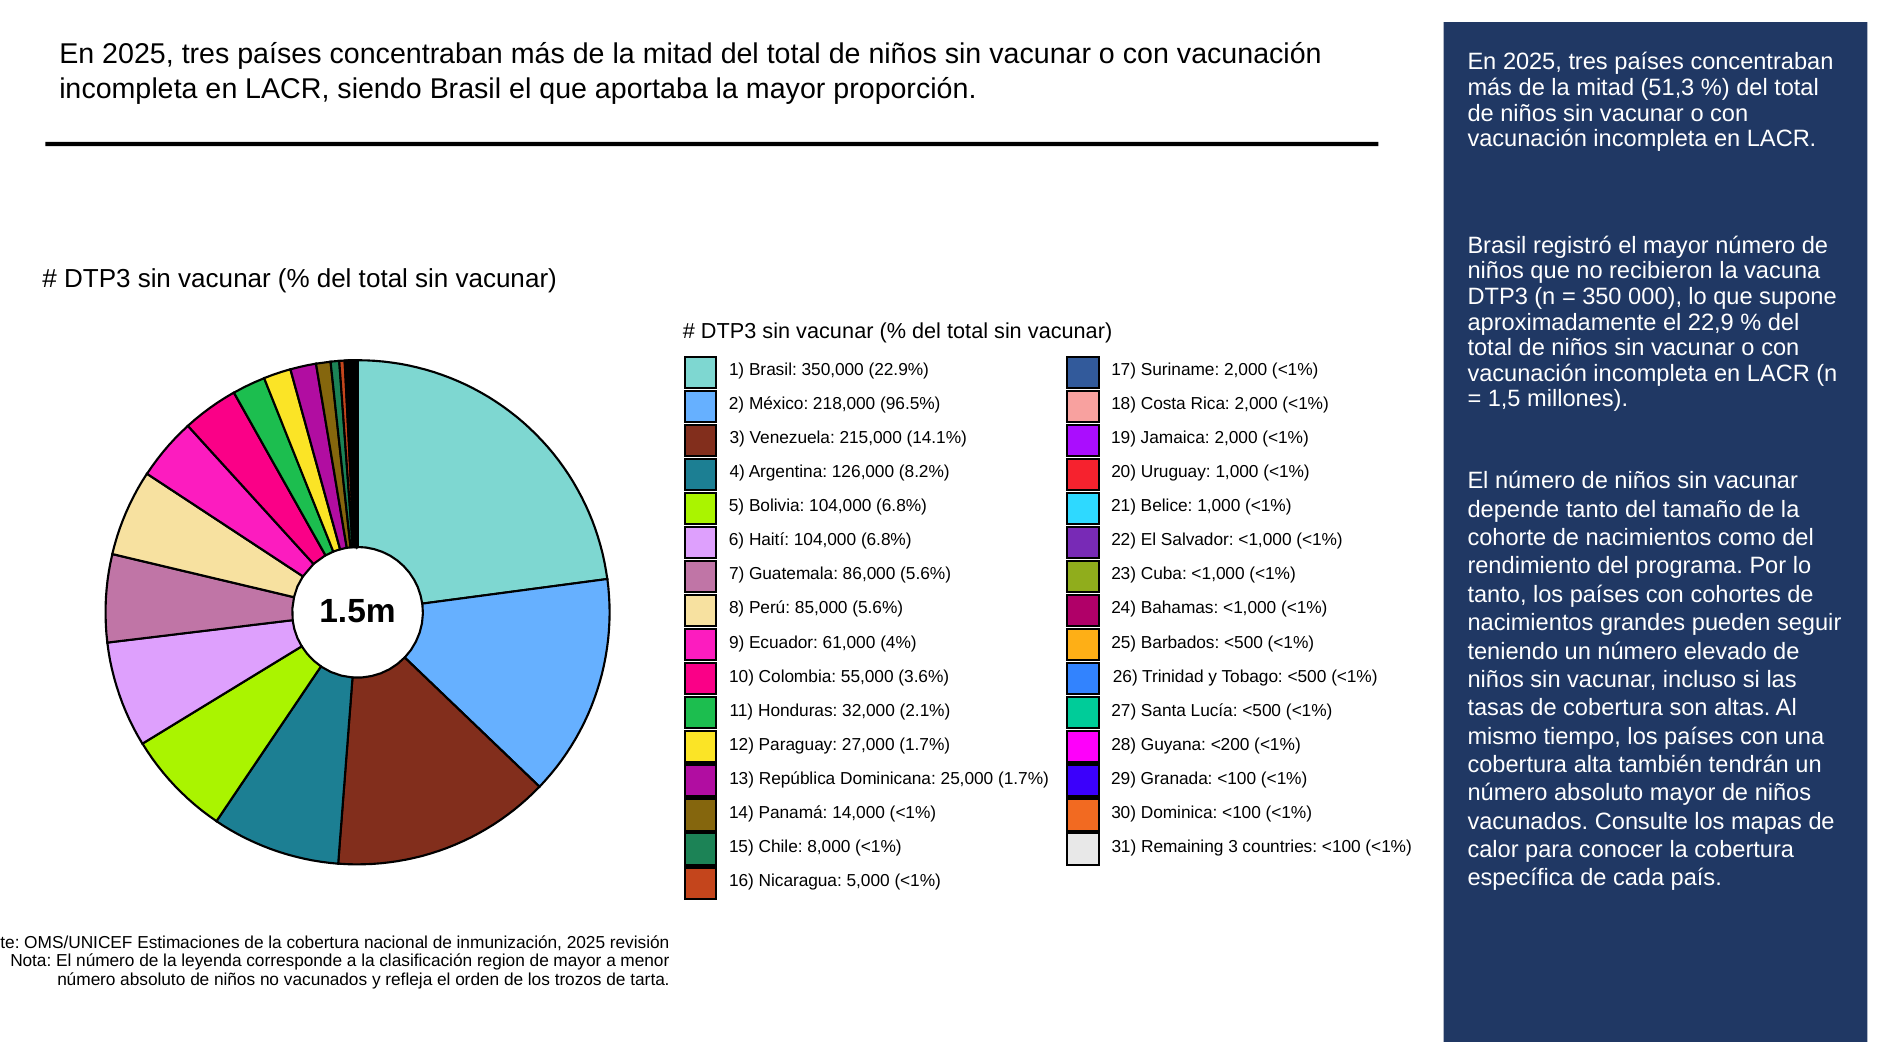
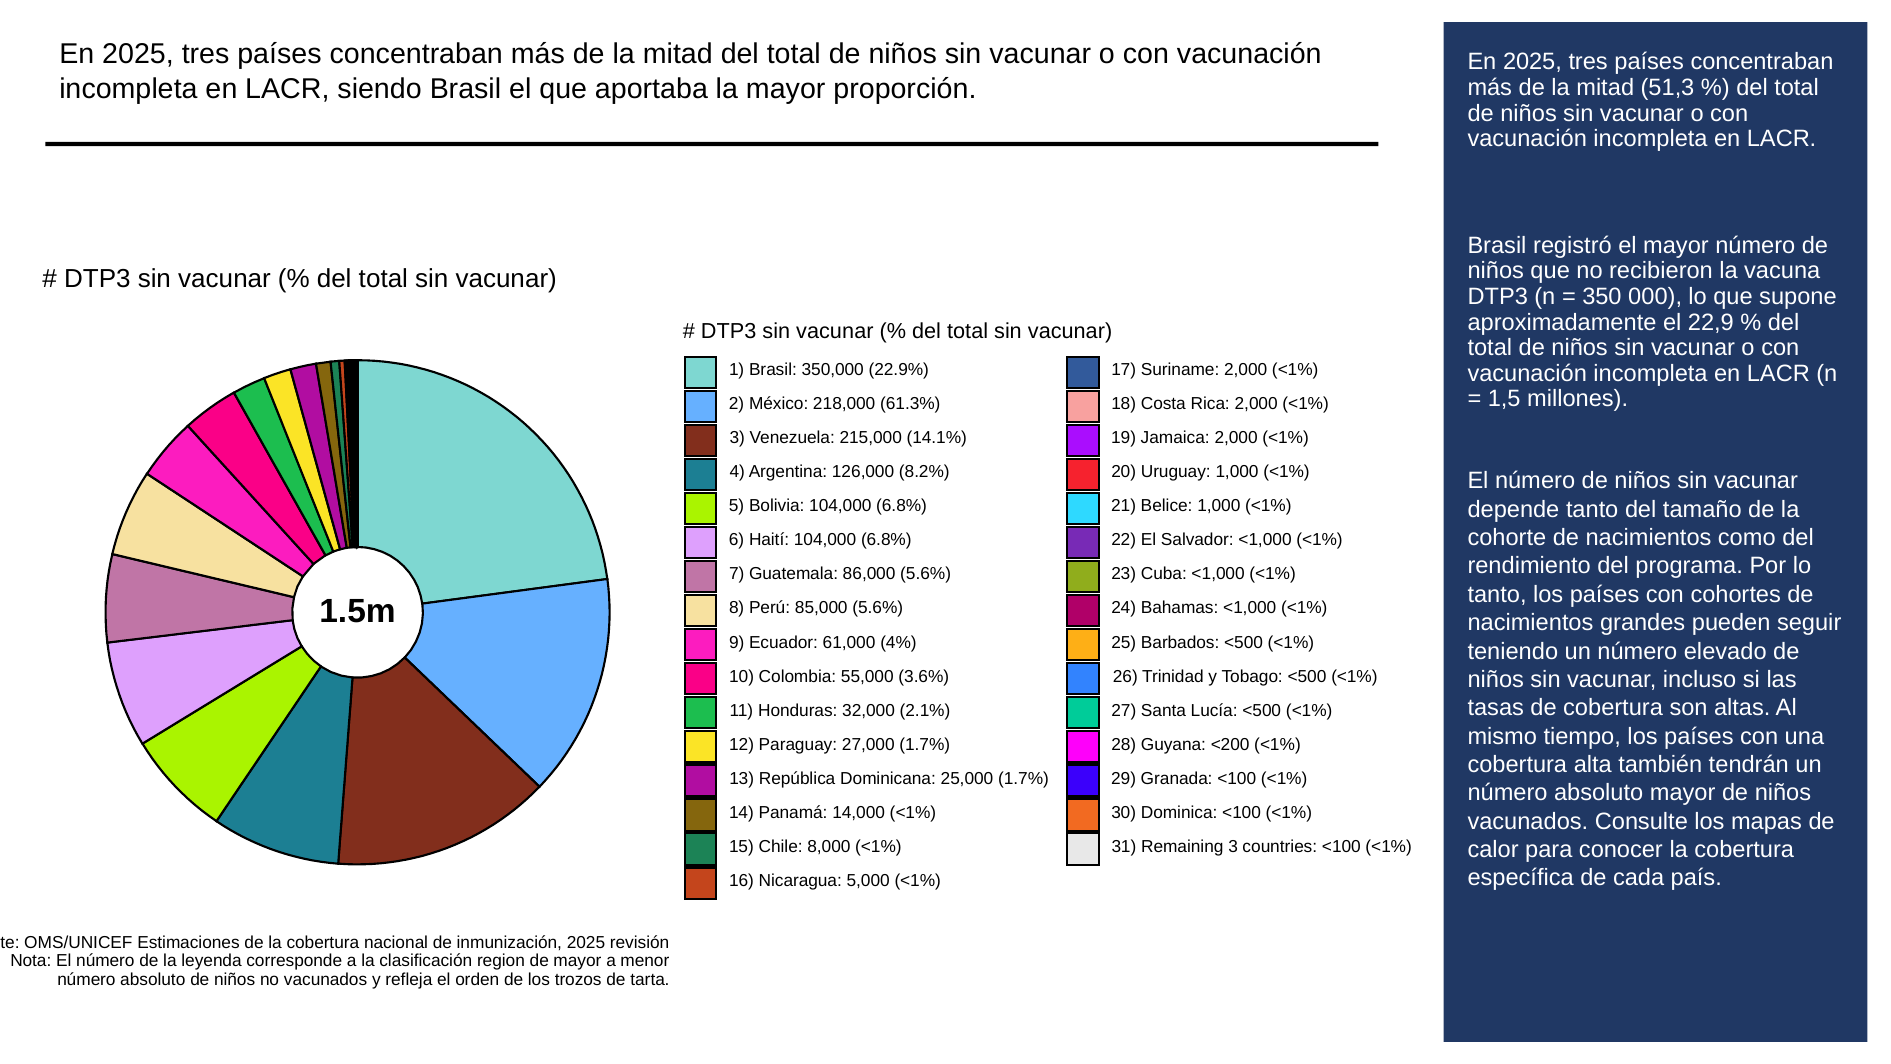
96.5%: 96.5% -> 61.3% (910, 404)
